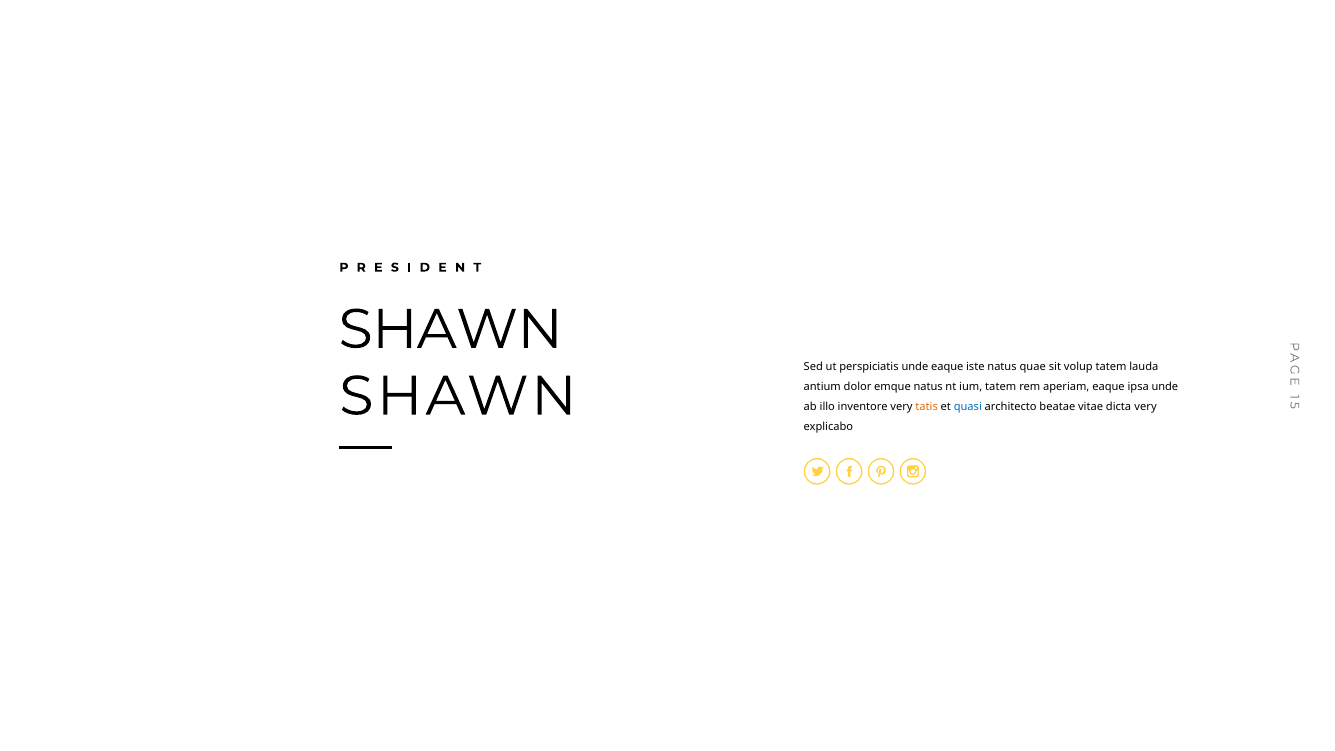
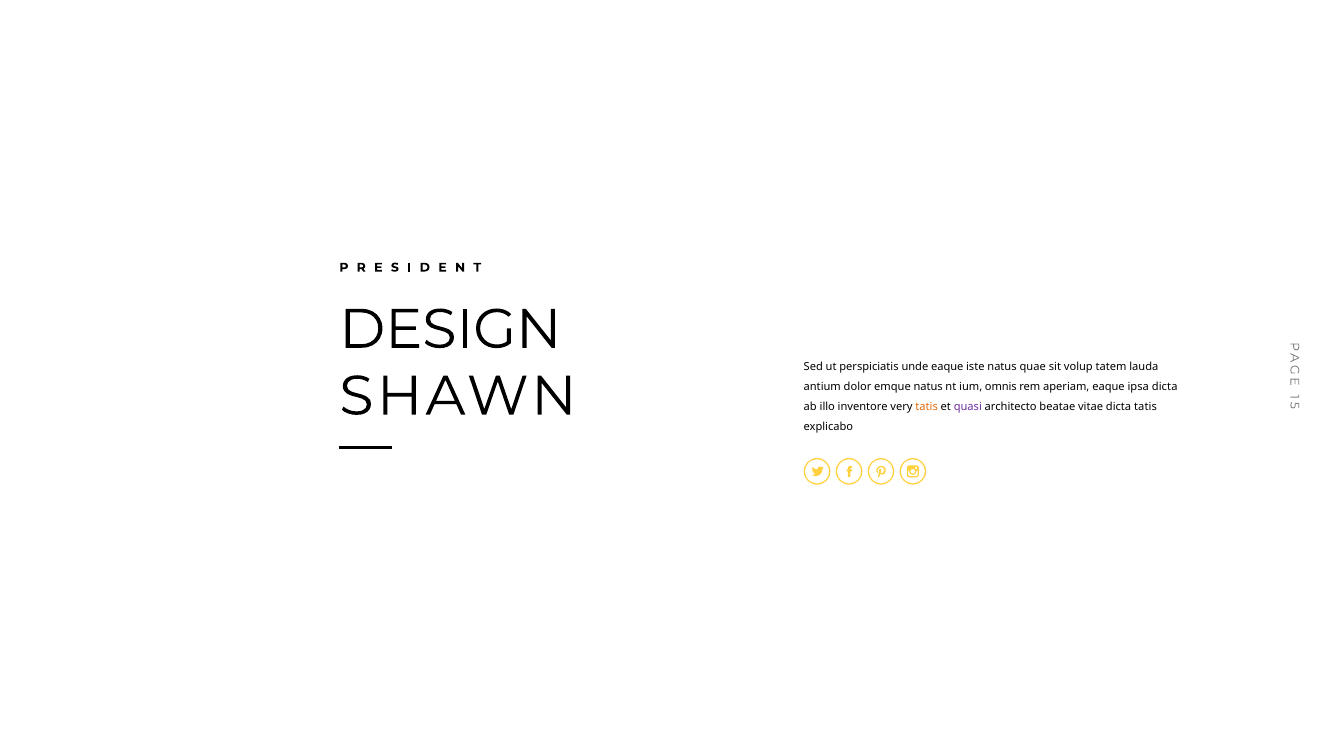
SHAWN: SHAWN -> DESIGN (450, 329)
ium tatem: tatem -> omnis (1001, 386)
ipsa unde: unde -> dicta (1165, 386)
quasi colour: blue -> purple (968, 406)
dicta very: very -> tatis (1146, 406)
